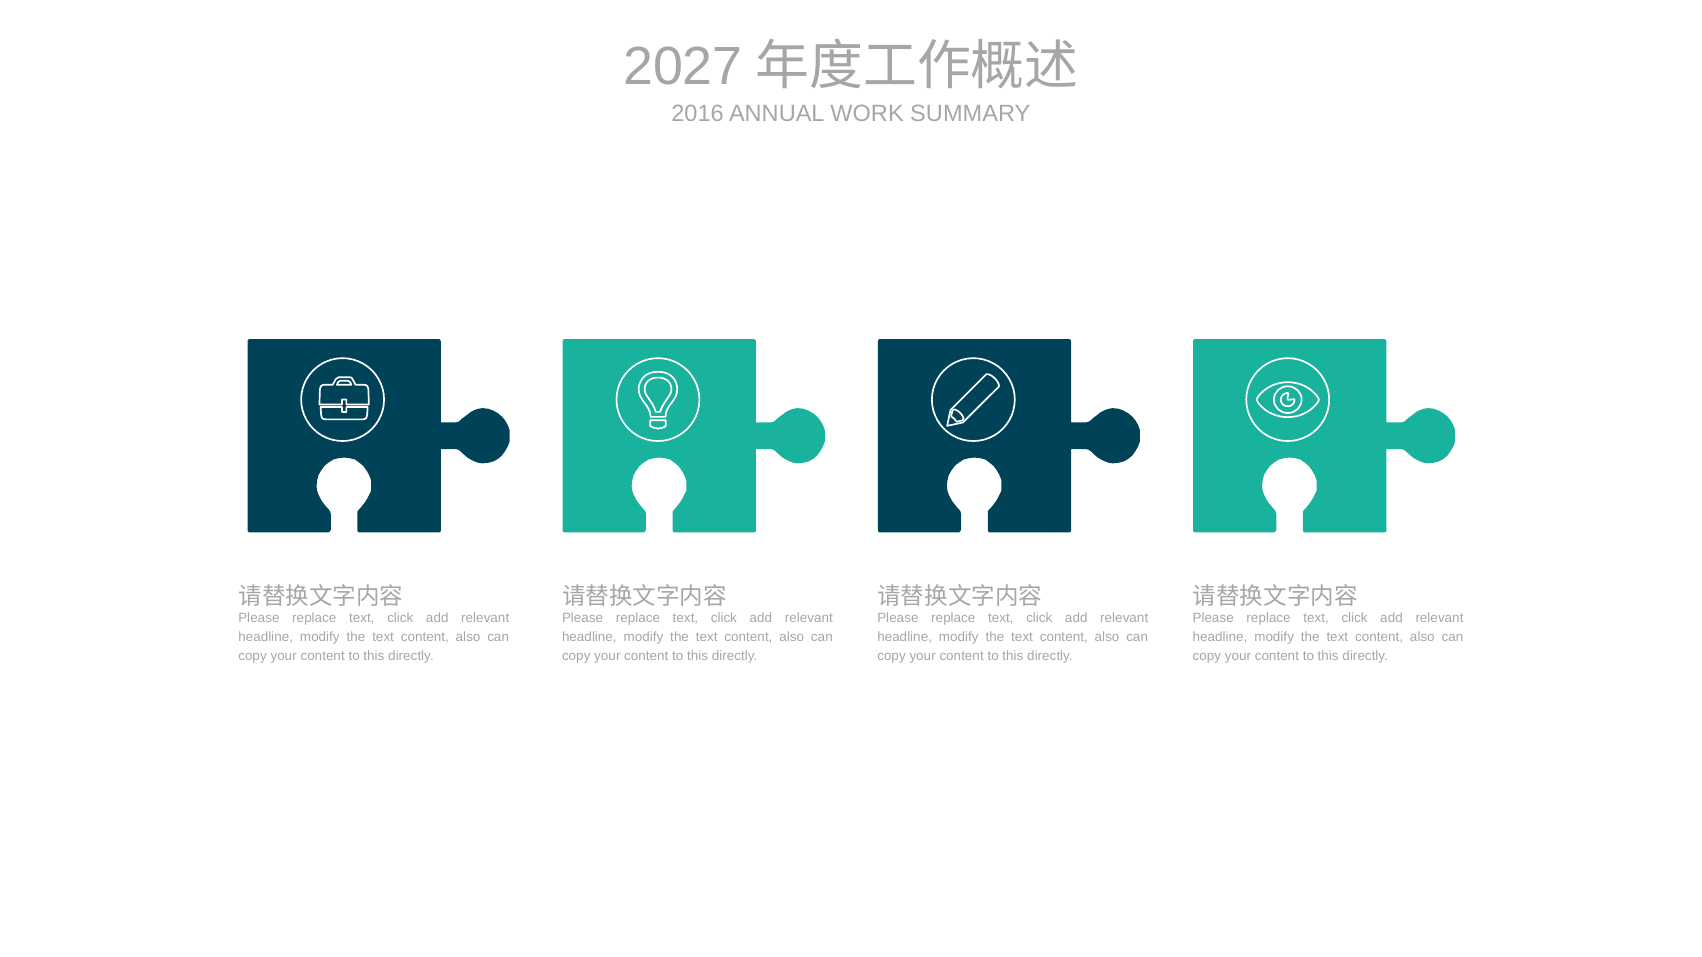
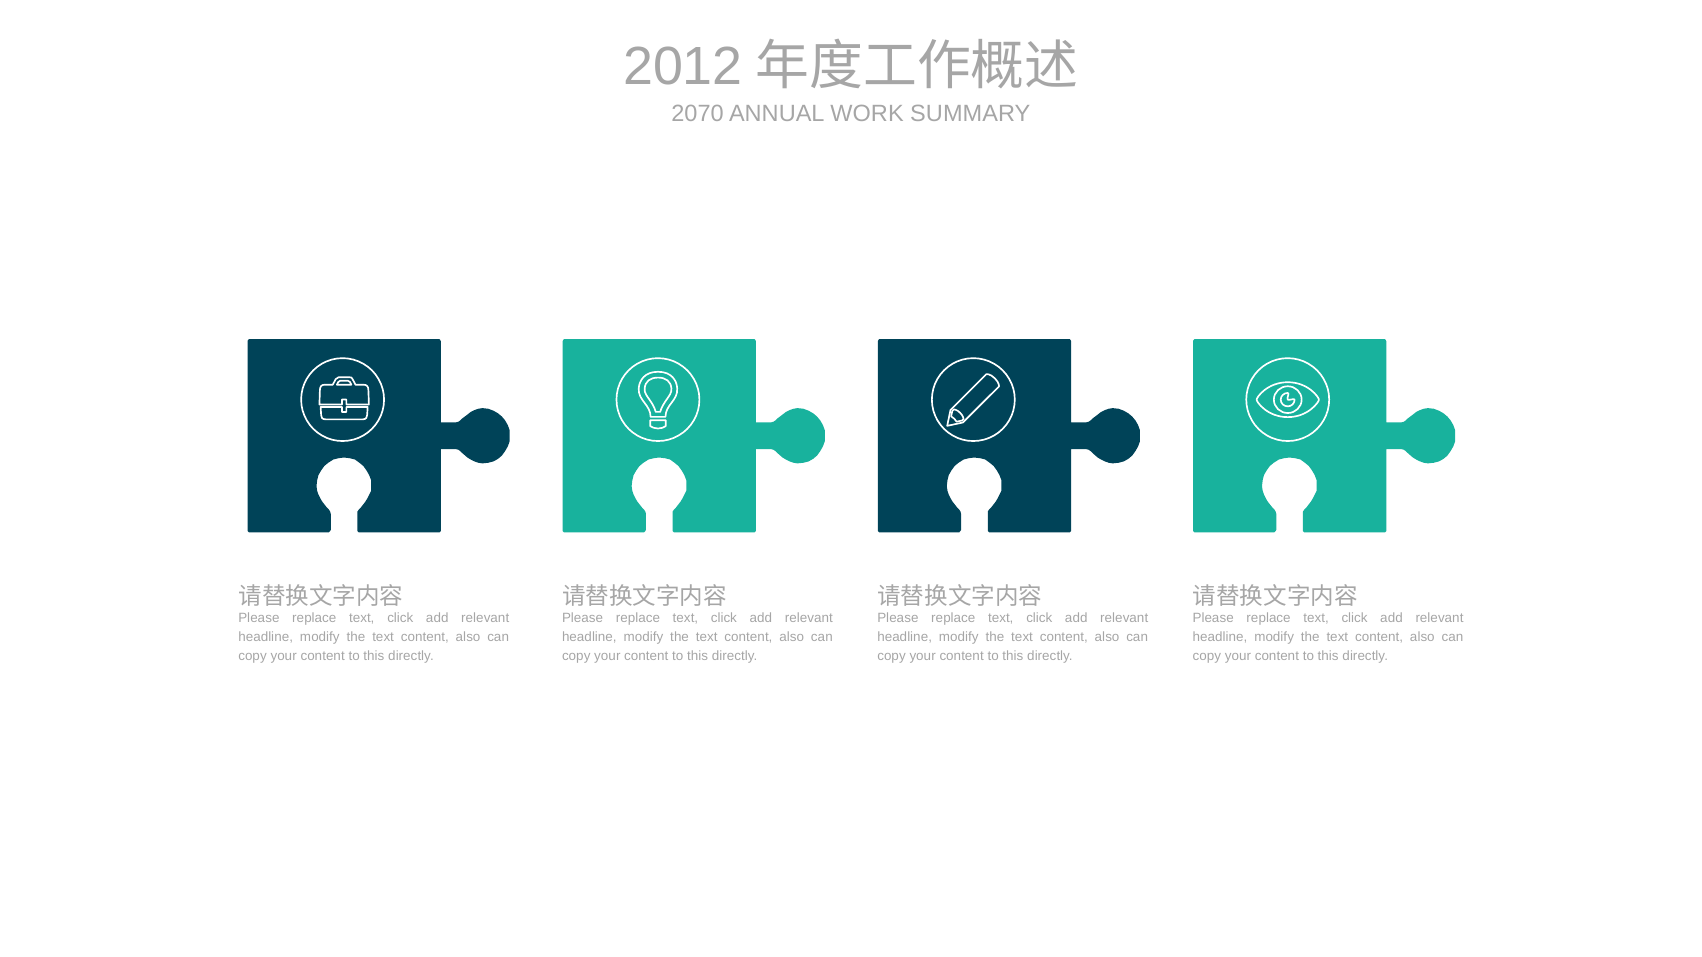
2027: 2027 -> 2012 (683, 67)
2016: 2016 -> 2070 (698, 114)
